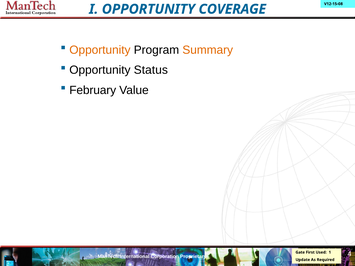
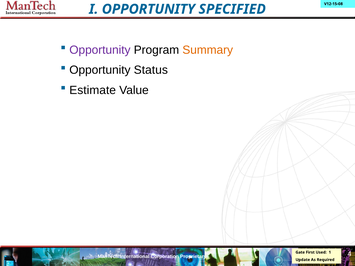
COVERAGE: COVERAGE -> SPECIFIED (232, 9)
Opportunity colour: orange -> purple (100, 50)
February: February -> Estimate (93, 90)
